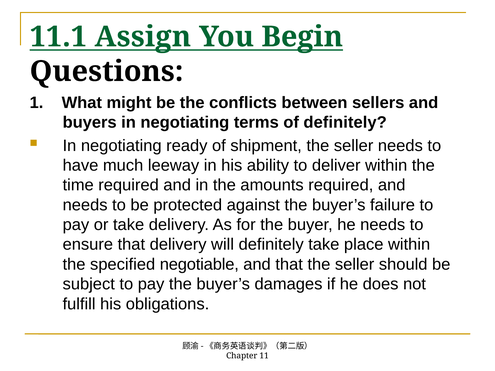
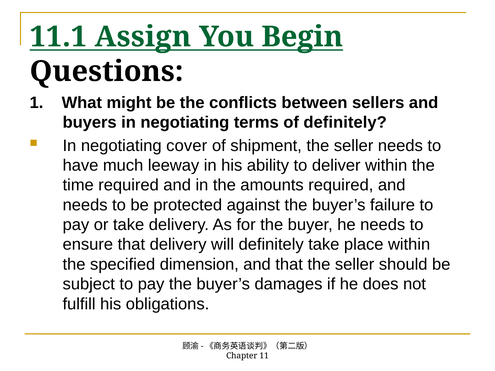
ready: ready -> cover (187, 146)
negotiable: negotiable -> dimension (199, 265)
